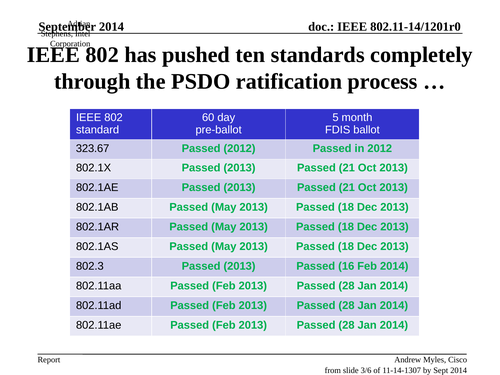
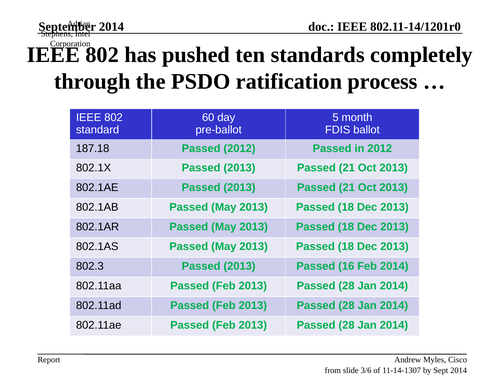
323.67: 323.67 -> 187.18 (93, 148)
